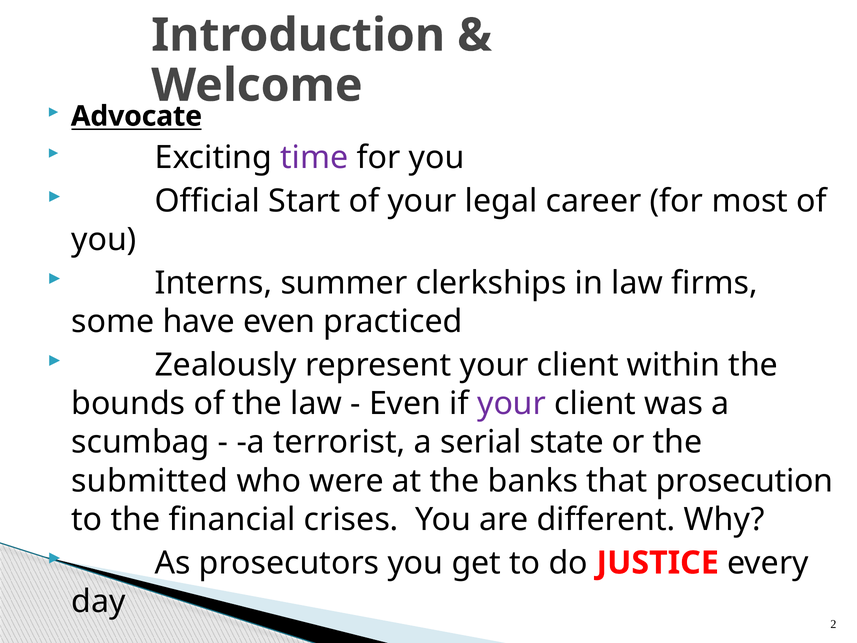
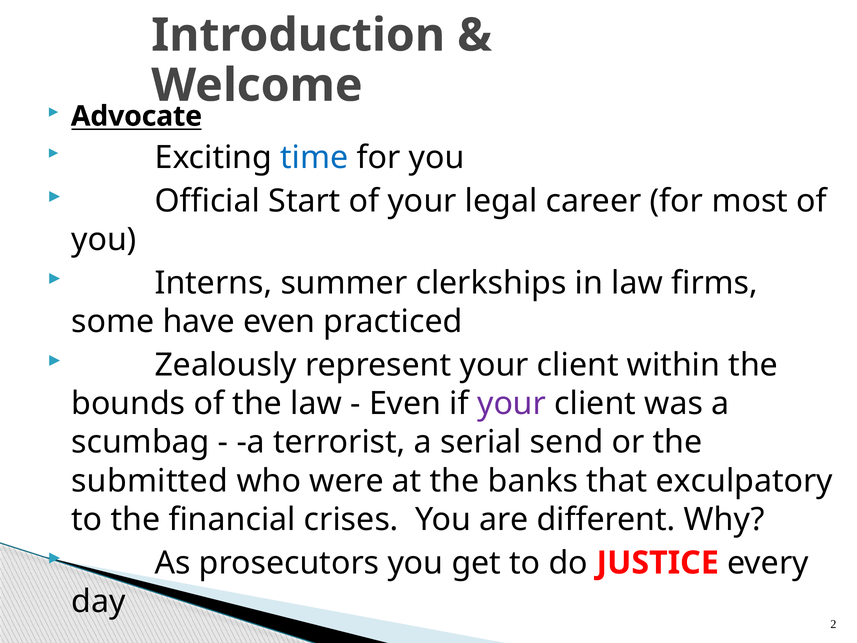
time colour: purple -> blue (314, 158)
state: state -> send (567, 442)
prosecution: prosecution -> exculpatory (744, 481)
